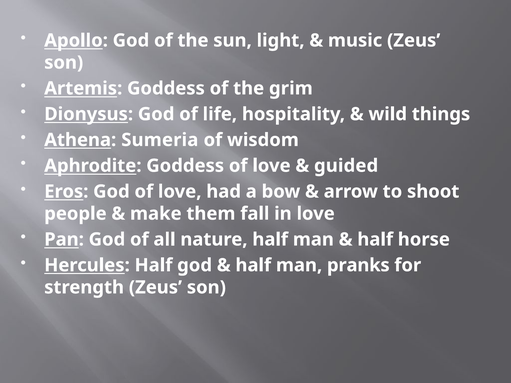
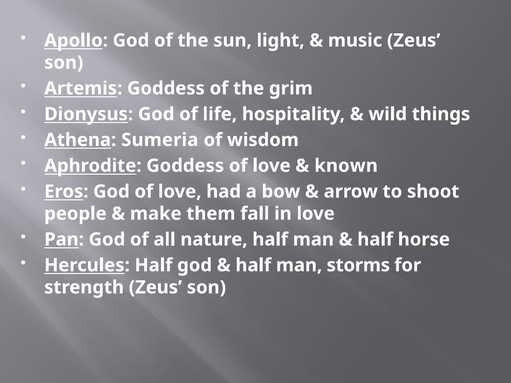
guided: guided -> known (346, 166)
pranks: pranks -> storms (358, 265)
